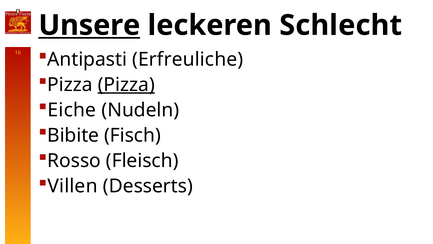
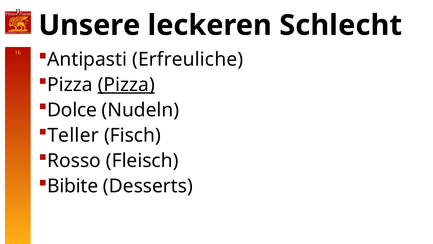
Unsere underline: present -> none (89, 25)
Eiche: Eiche -> Dolce (72, 110)
Bibite: Bibite -> Teller (73, 135)
Villen: Villen -> Bibite (73, 186)
